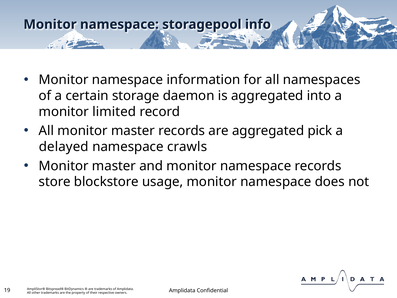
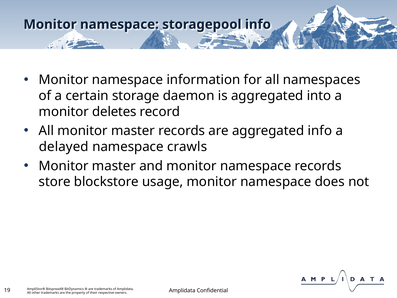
limited: limited -> deletes (114, 112)
aggregated pick: pick -> info (320, 131)
